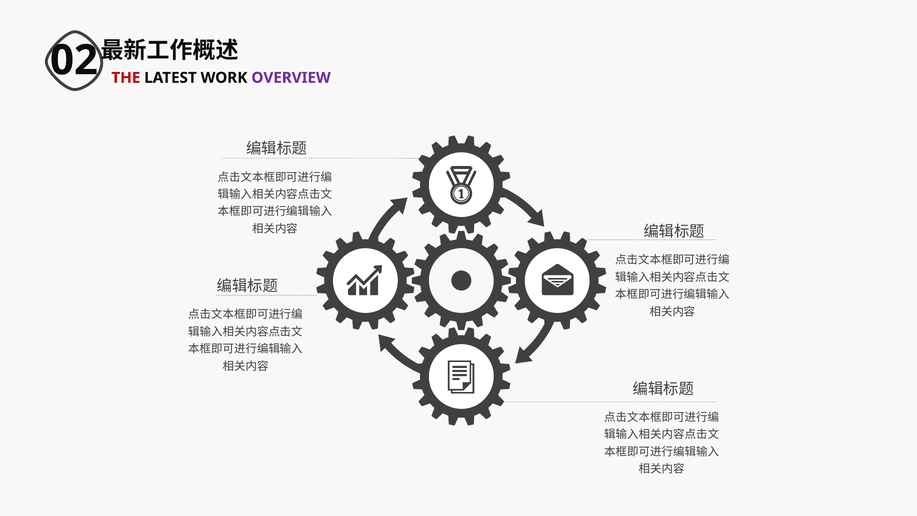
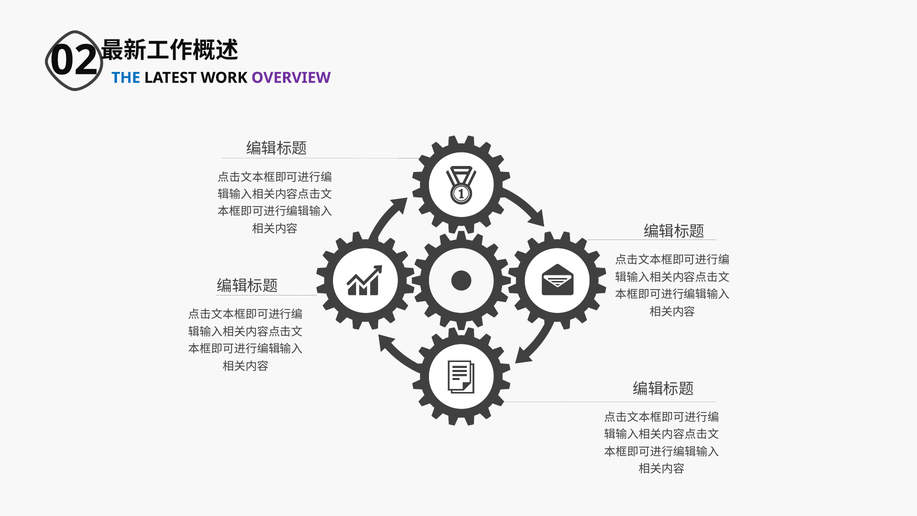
THE colour: red -> blue (126, 78)
